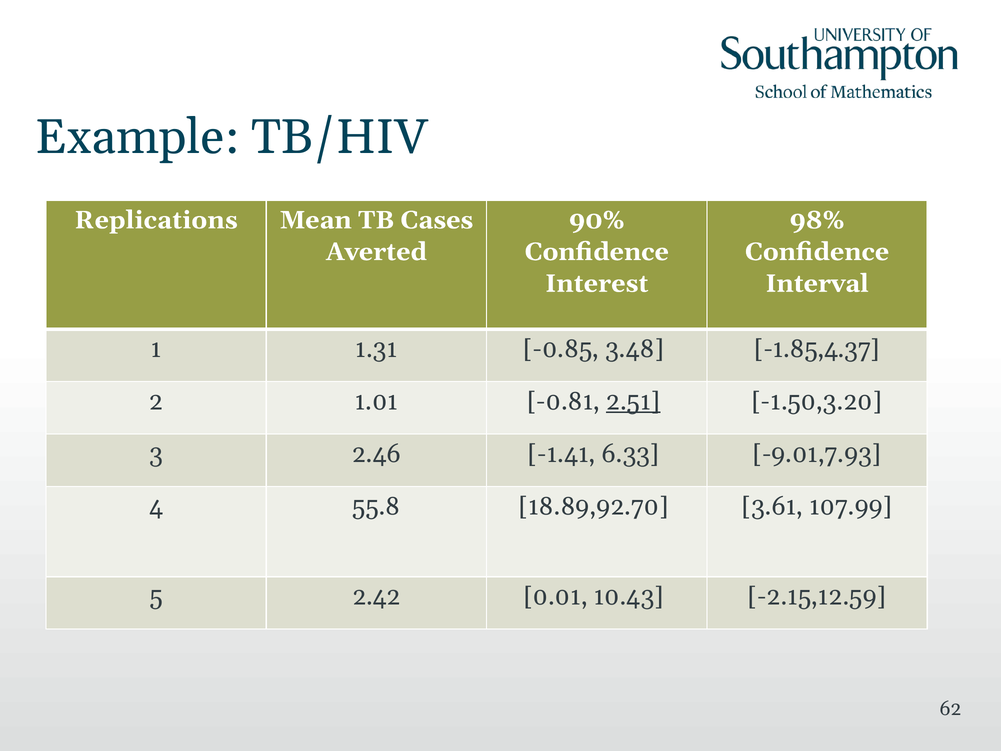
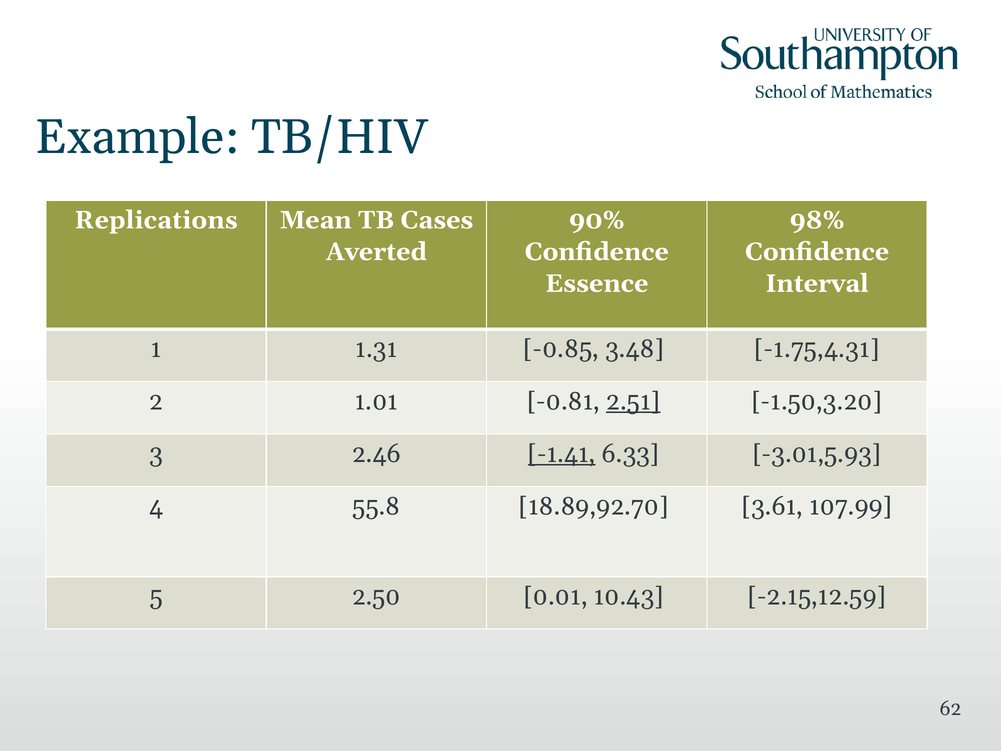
Interest: Interest -> Essence (597, 283)
-1.85,4.37: -1.85,4.37 -> -1.75,4.31 (817, 349)
-1.41 underline: none -> present (562, 454)
-9.01,7.93: -9.01,7.93 -> -3.01,5.93 (817, 454)
2.42: 2.42 -> 2.50 (377, 596)
